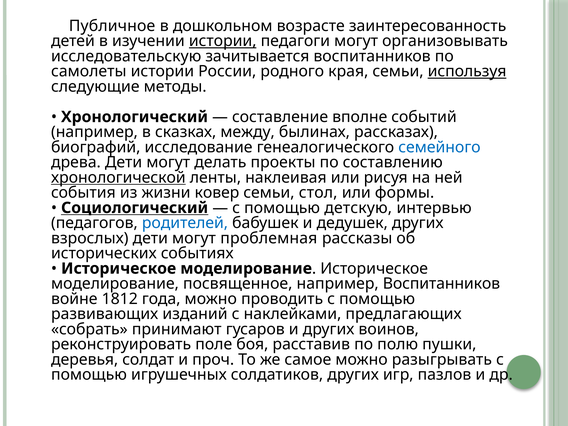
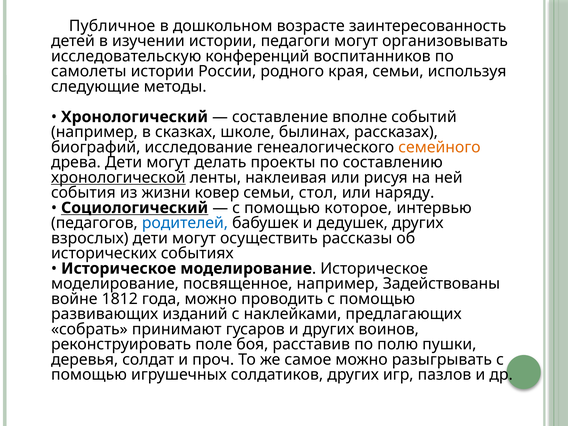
истории underline: present -> none (223, 41)
зачитывается: зачитывается -> конференций (257, 56)
используя underline: present -> none (467, 71)
между: между -> школе (248, 132)
семейного colour: blue -> orange (439, 147)
формы: формы -> наряду (405, 193)
детскую: детскую -> которое (358, 208)
проблемная: проблемная -> осуществить (269, 238)
например Воспитанников: Воспитанников -> Задействованы (441, 284)
